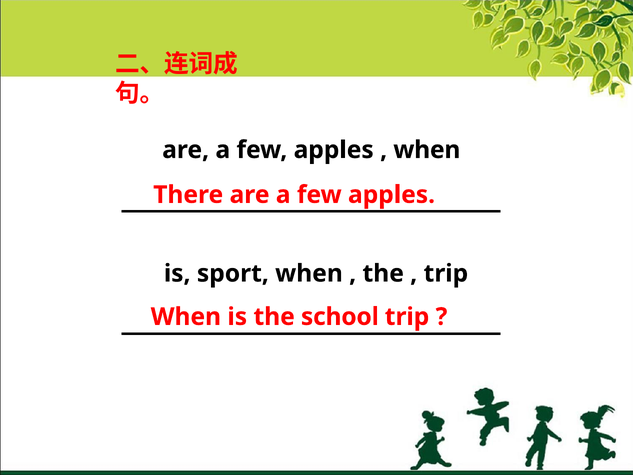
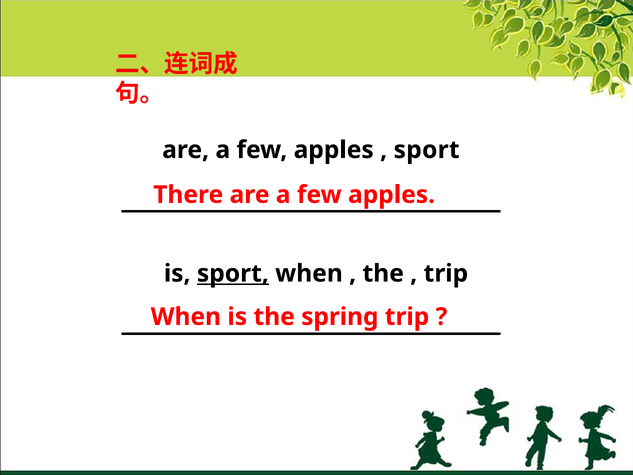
when: when -> sport (427, 150)
sport underline: none -> present (233, 273)
school: school -> spring (340, 317)
